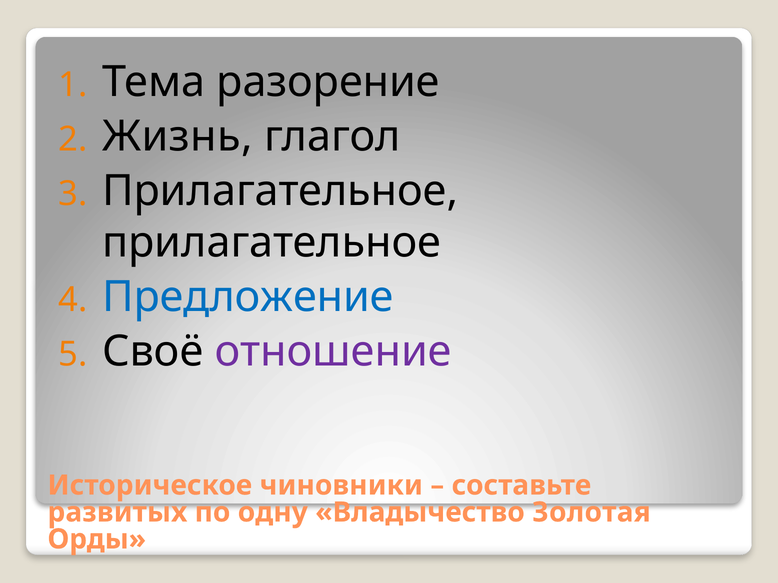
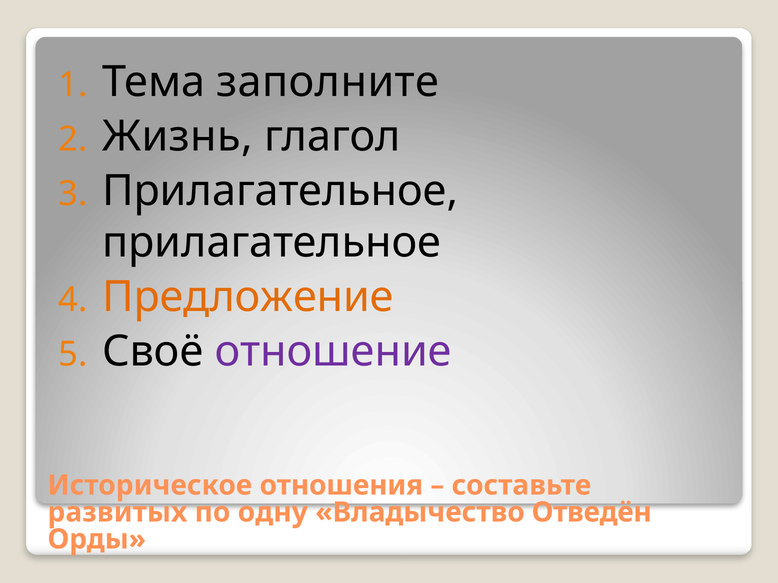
разорение: разорение -> заполните (328, 82)
Предложение colour: blue -> orange (248, 297)
чиновники: чиновники -> отношения (341, 486)
Золотая: Золотая -> Отведён (592, 513)
